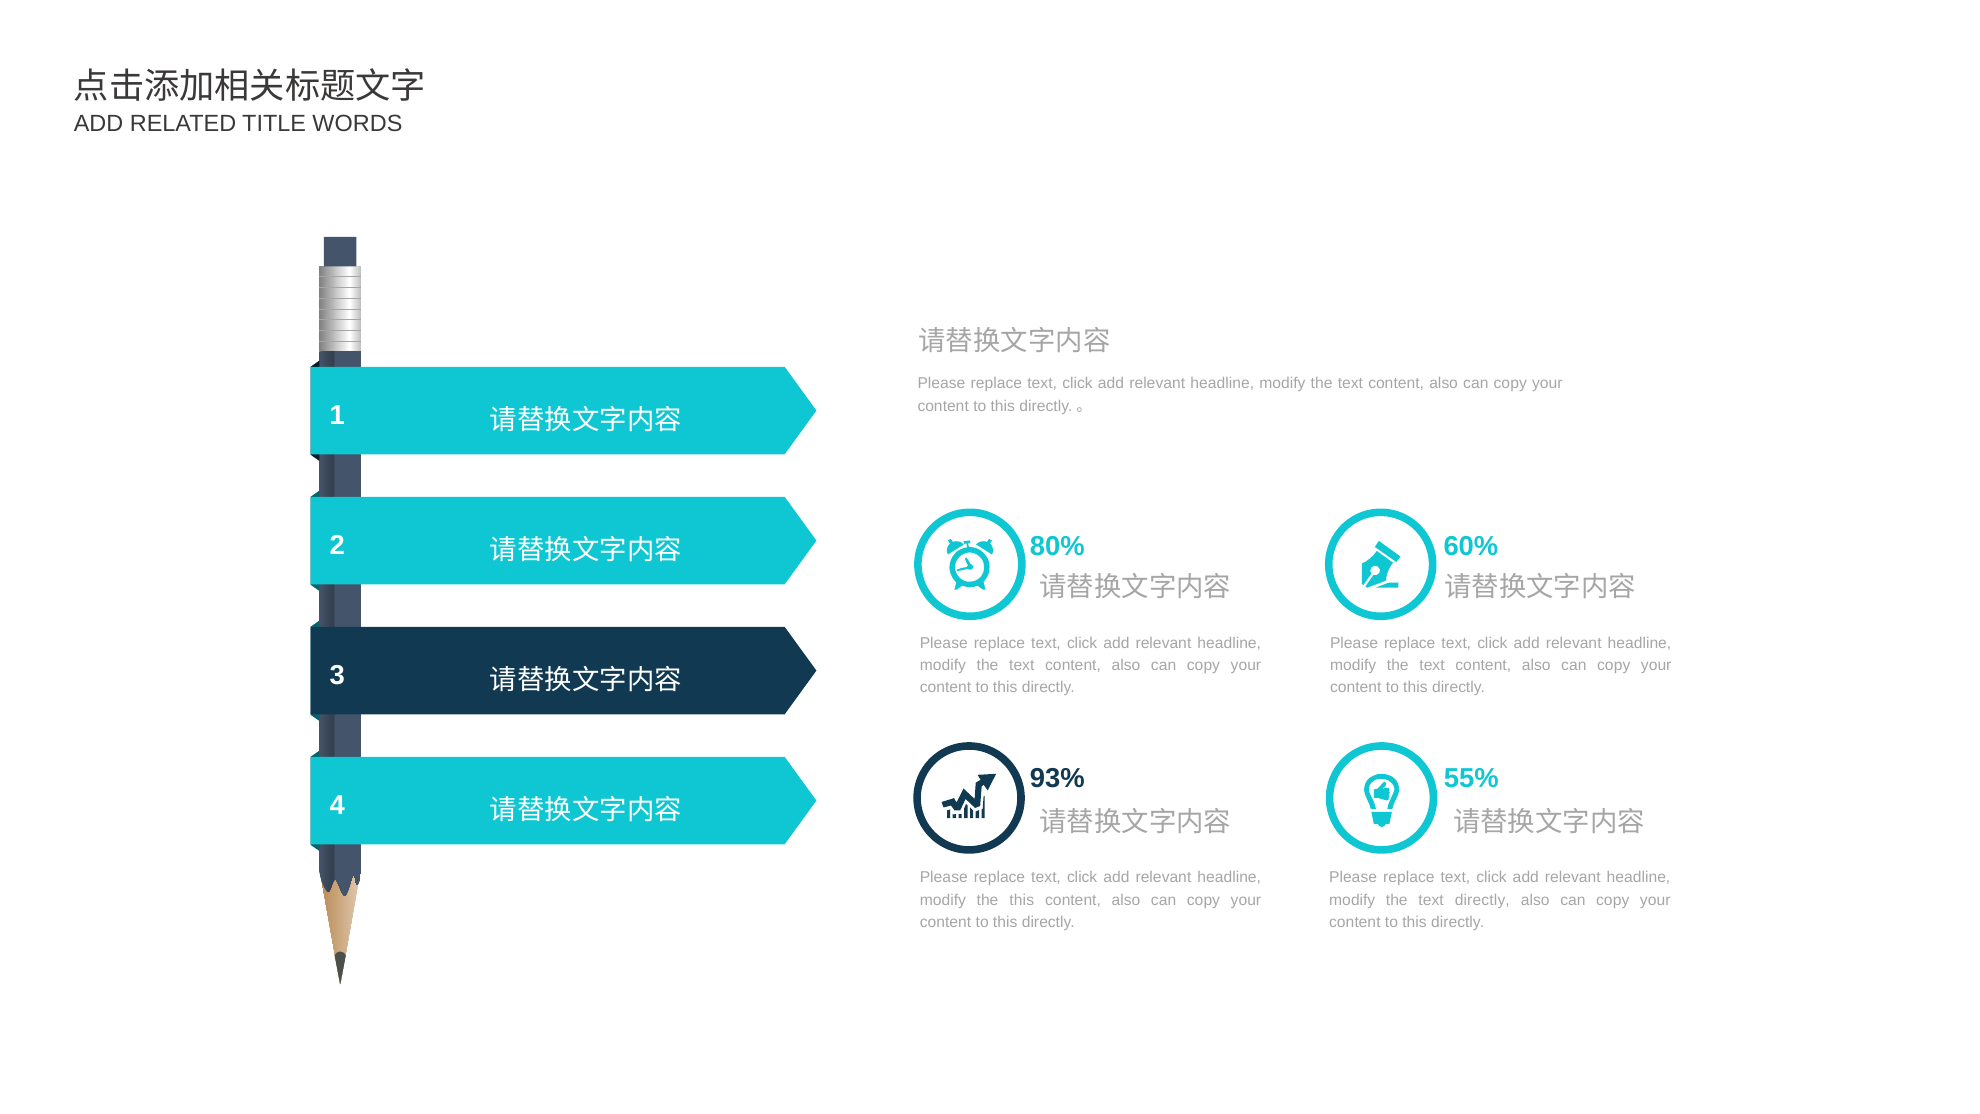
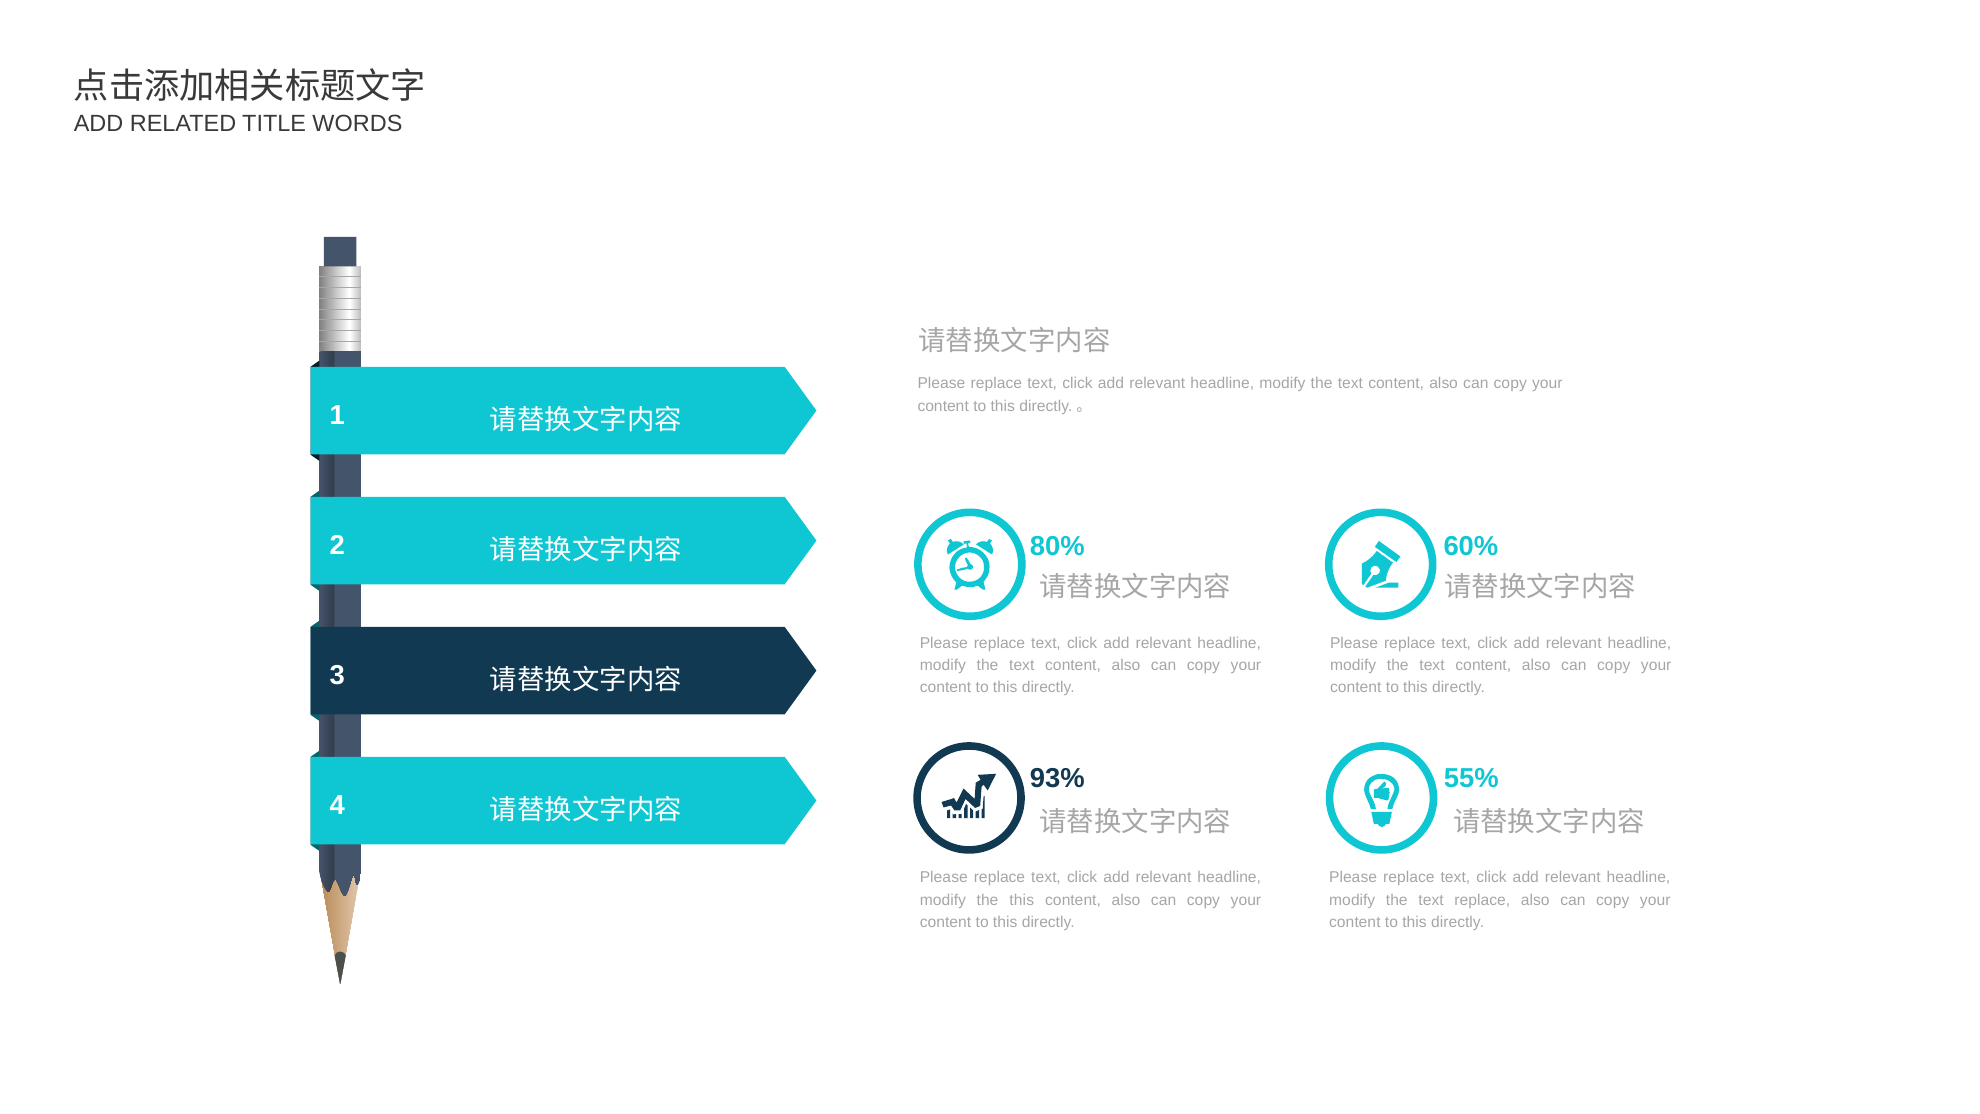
text directly: directly -> replace (1482, 900)
